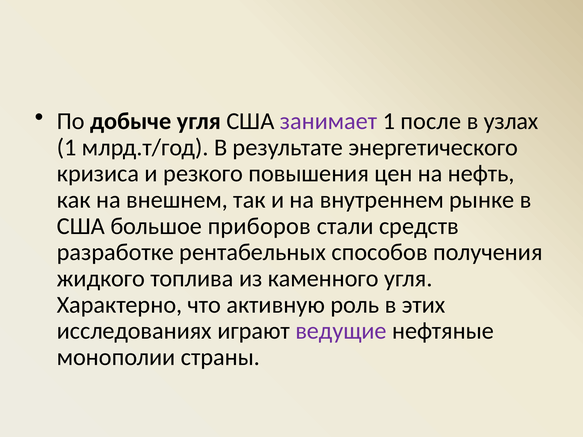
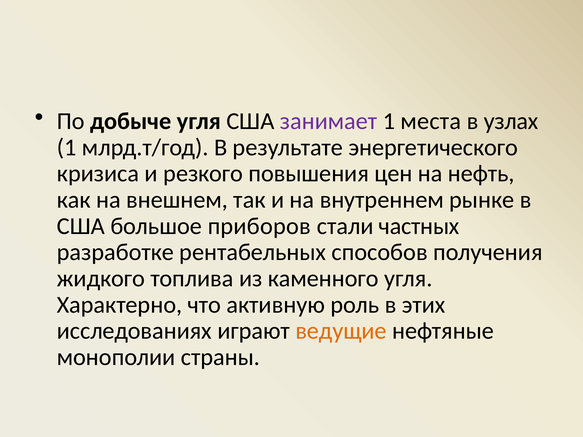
после: после -> места (431, 121)
средств: средств -> частных (419, 226)
ведущие colour: purple -> orange (341, 331)
